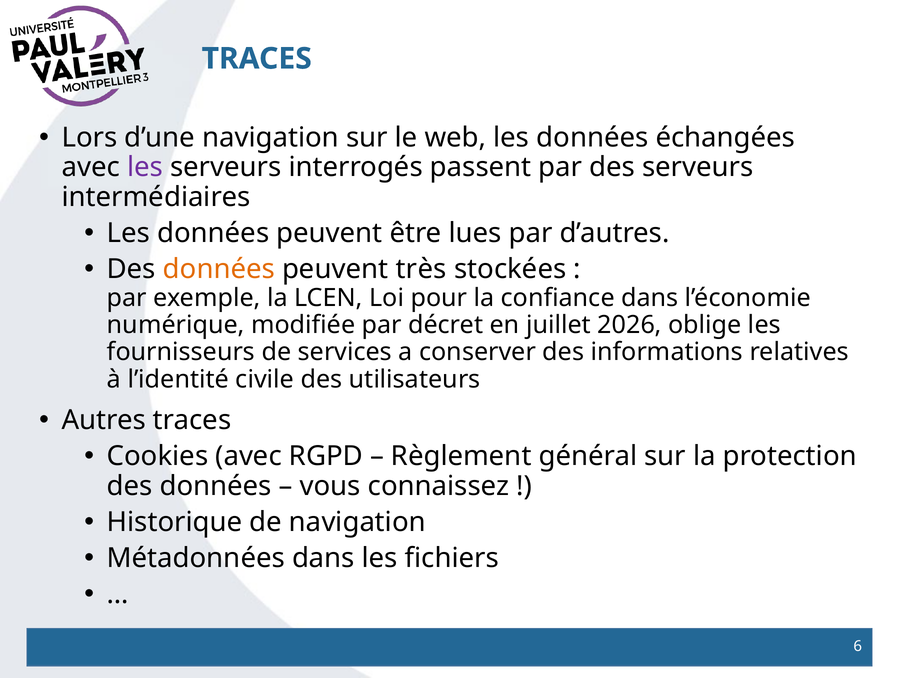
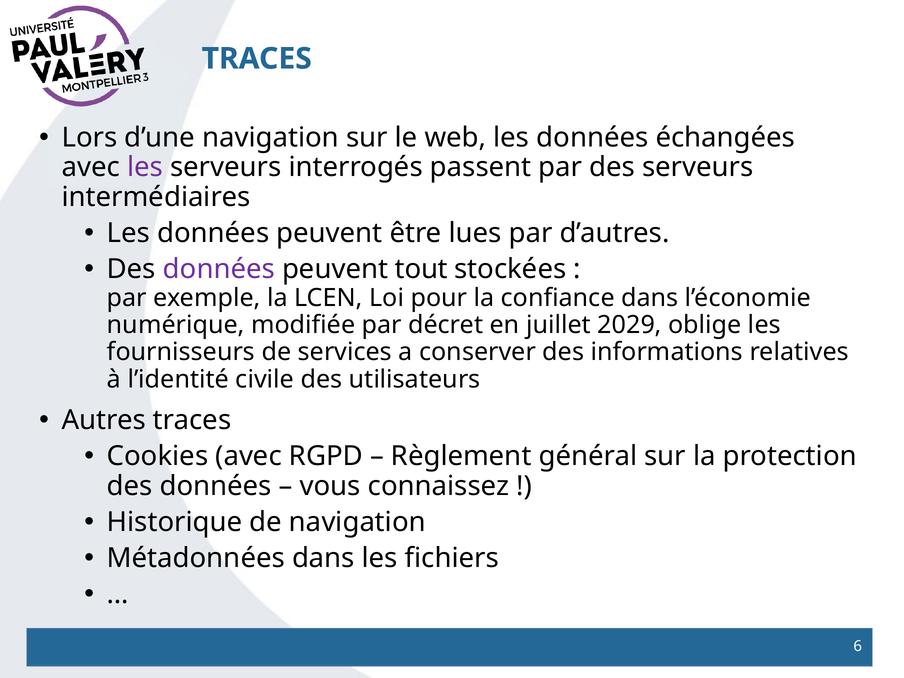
données colour: orange -> purple (219, 269)
très: très -> tout (421, 269)
2026: 2026 -> 2029 (630, 325)
